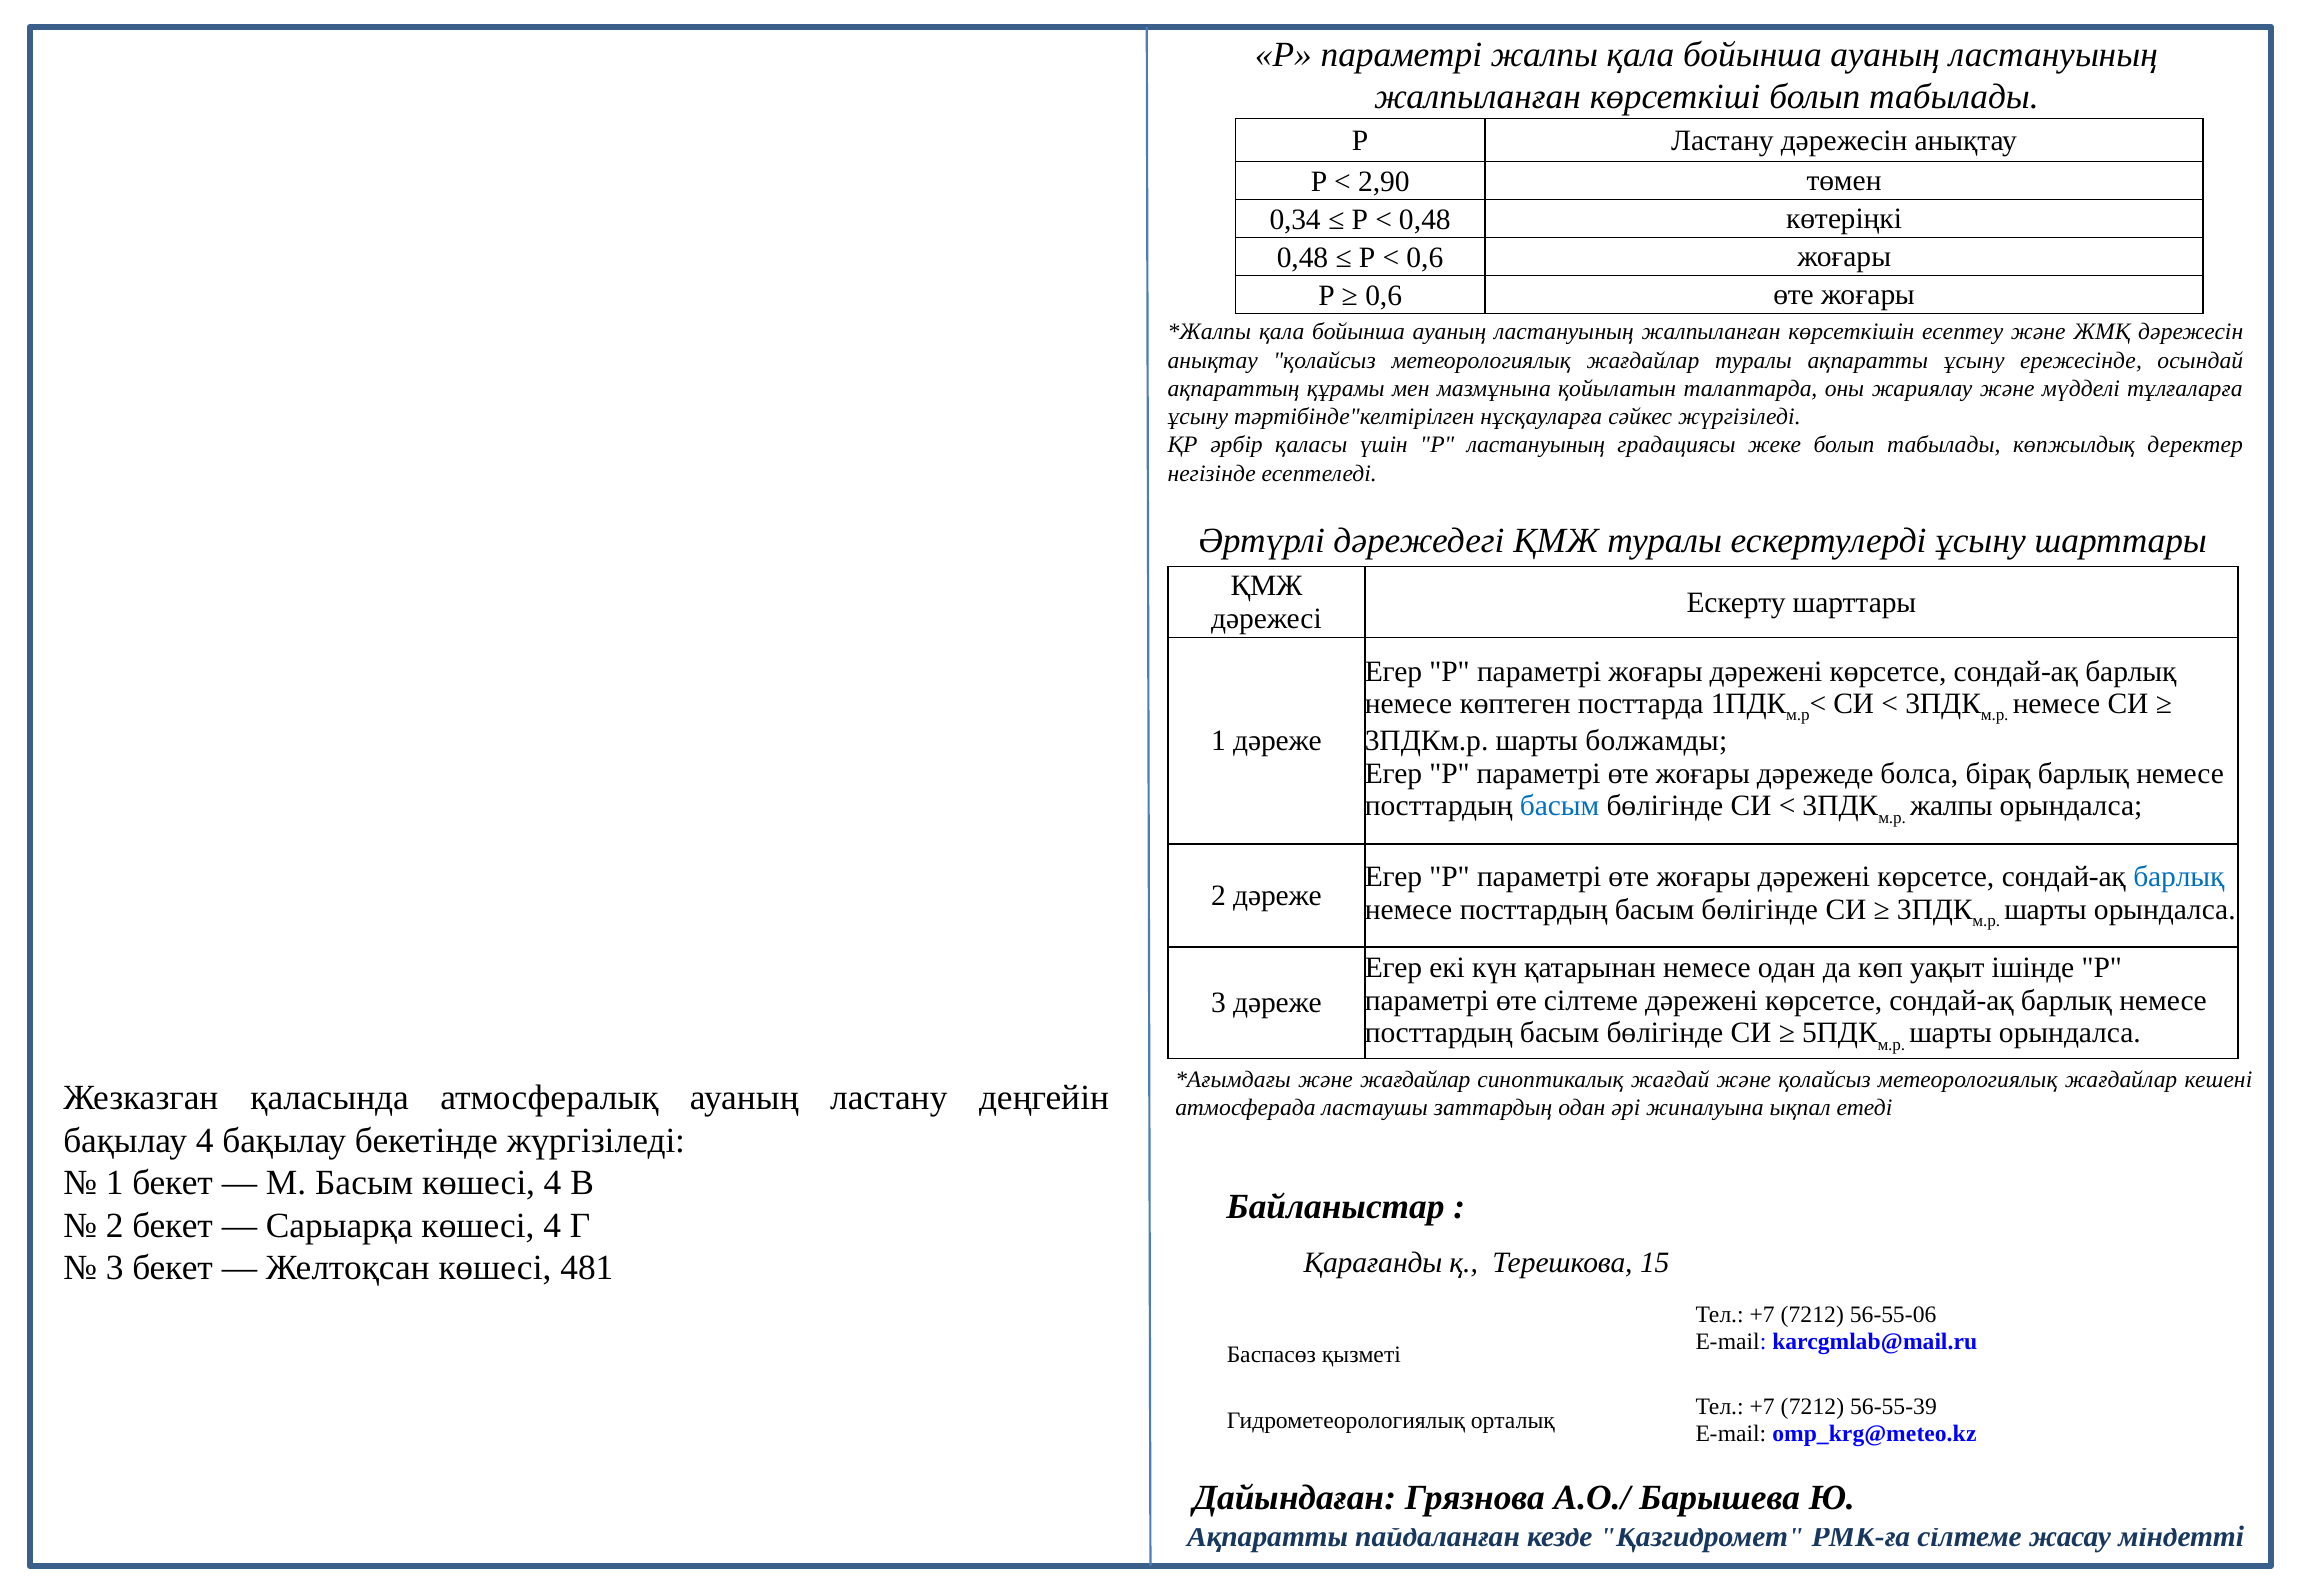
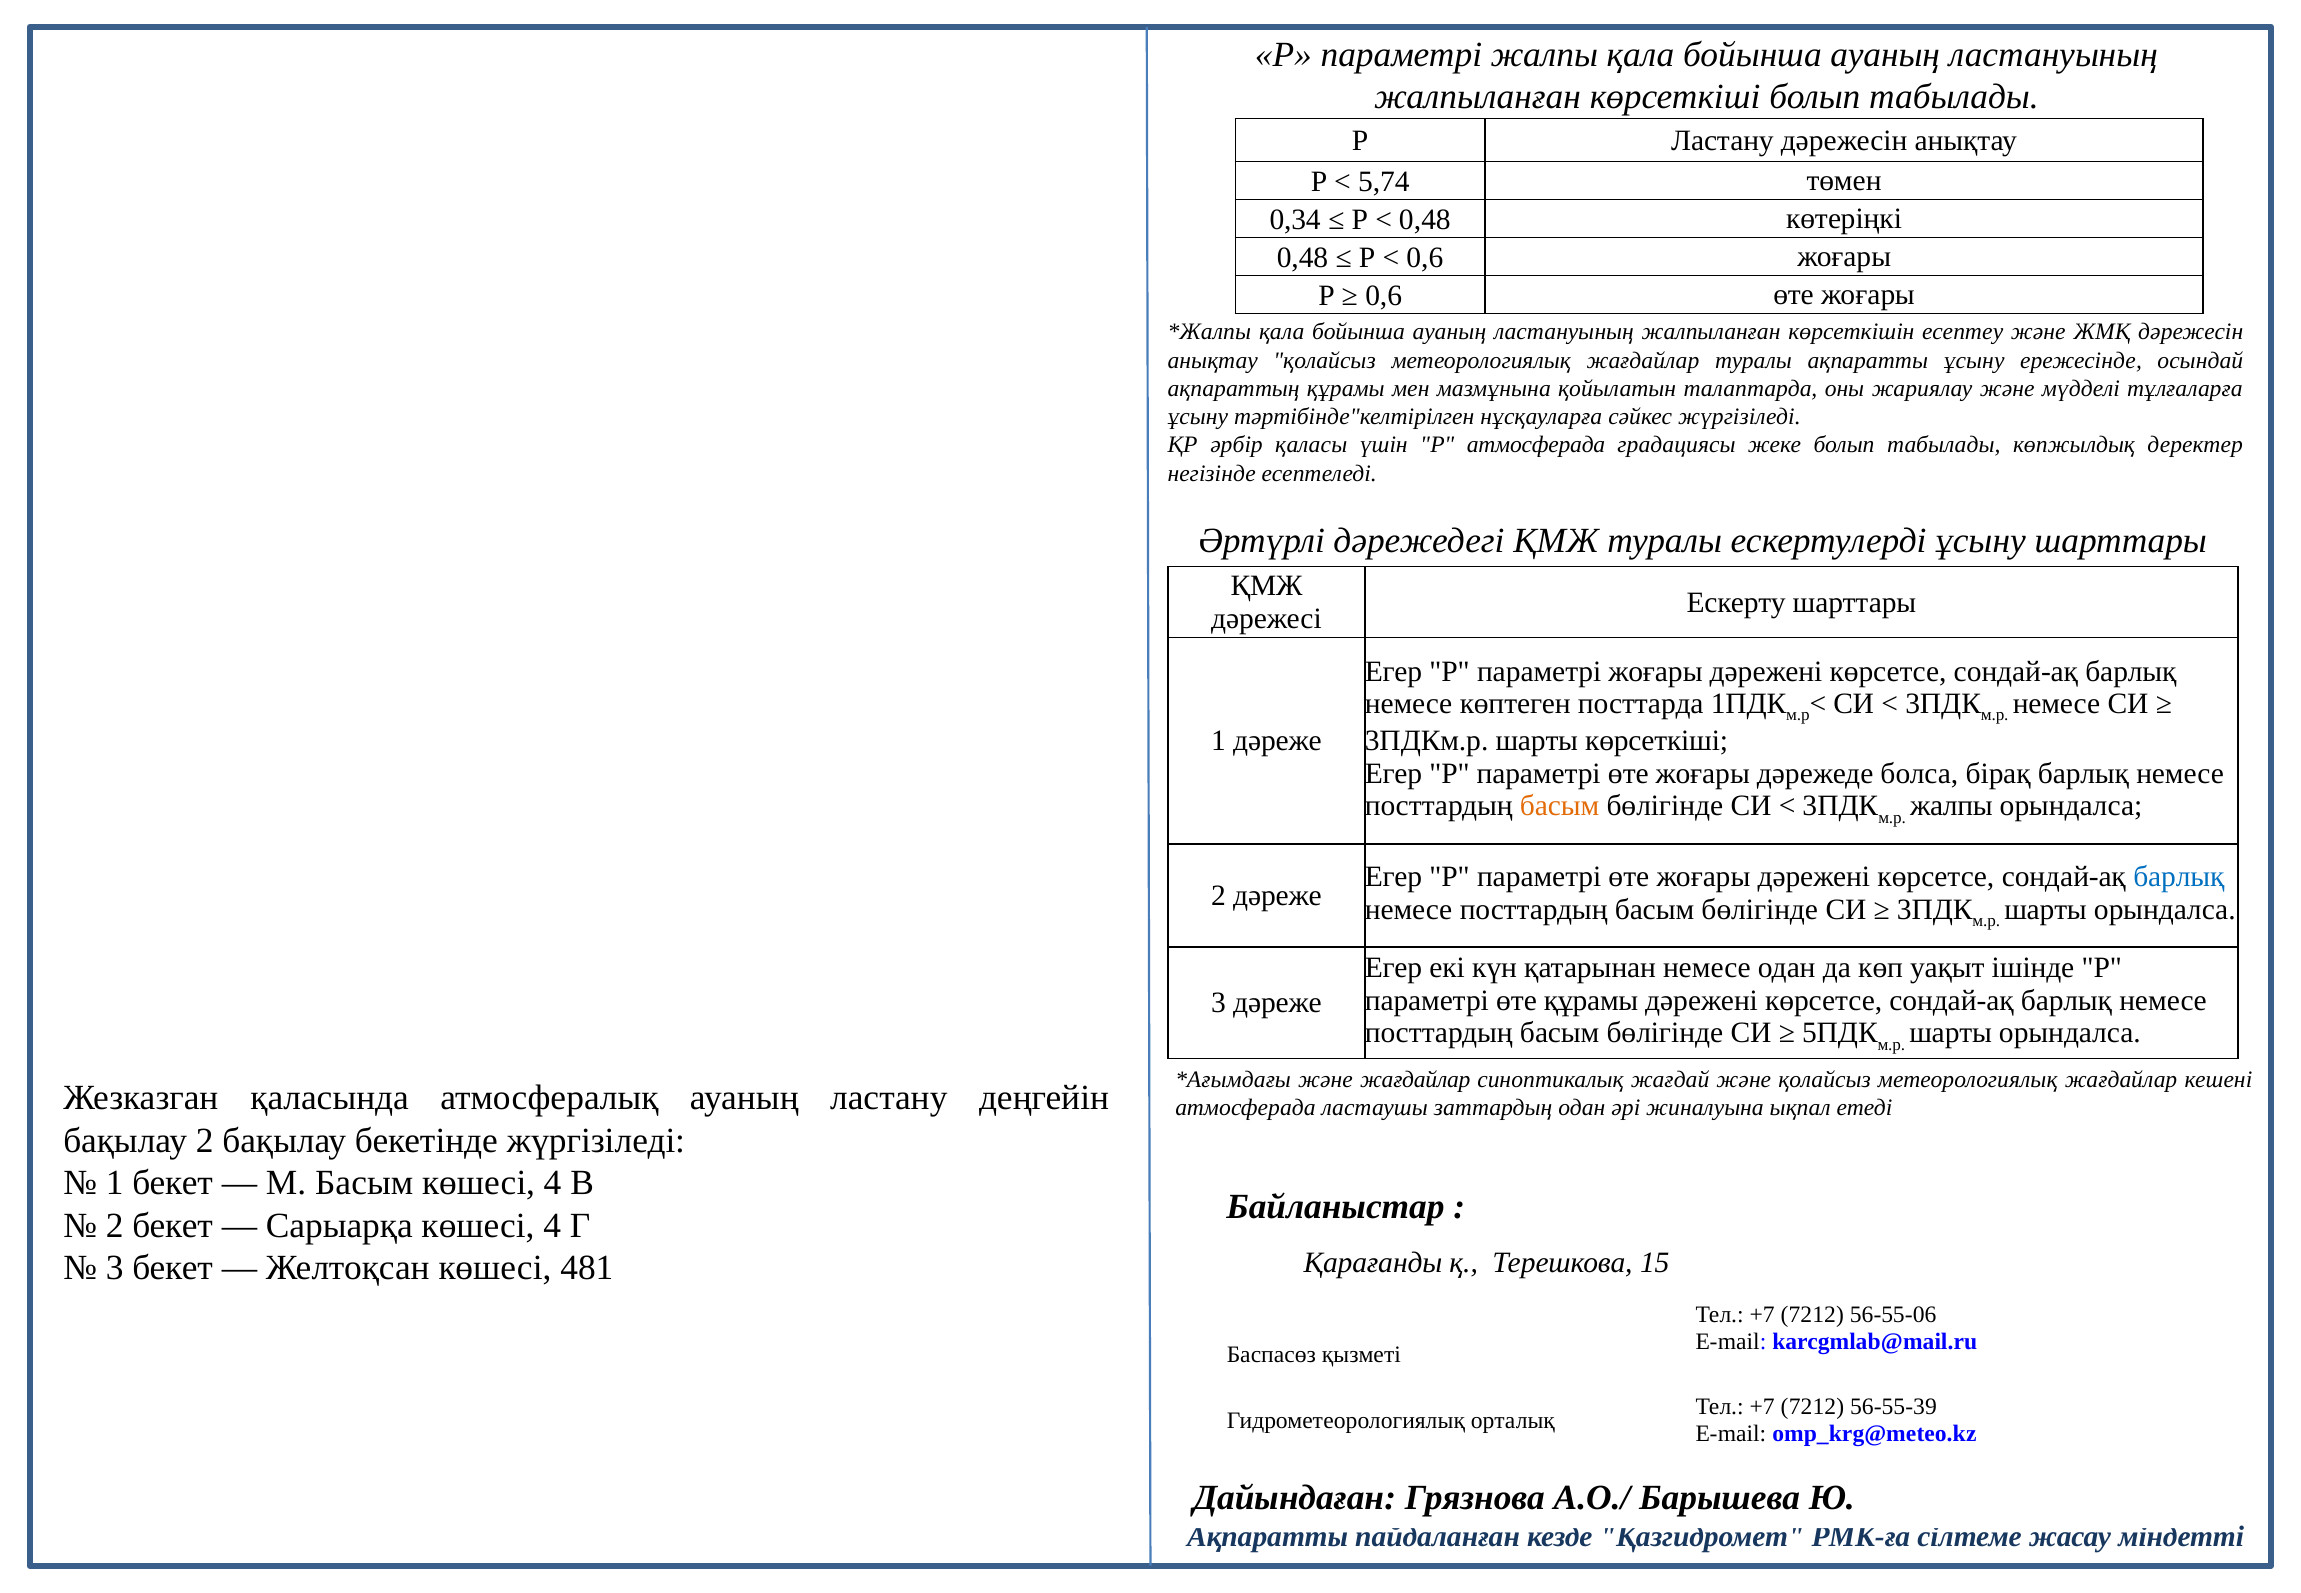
2,90: 2,90 -> 5,74 (1384, 182)
Р ластануының: ластануының -> атмосферада (1536, 445)
шарты болжамды: болжамды -> көрсеткіші (1657, 741)
басым colour: blue -> orange (1560, 806)
өте сілтеме: сілтеме -> құрамы (1591, 1001)
бақылау 4: 4 -> 2 (205, 1141)
